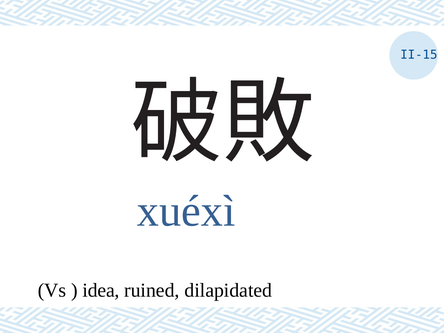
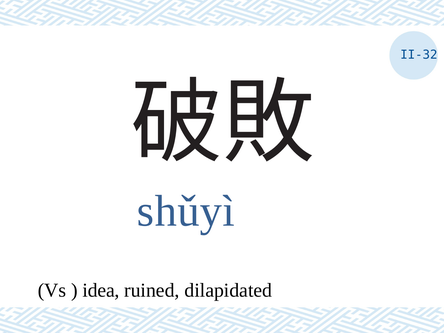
II-15: II-15 -> II-32 (419, 55)
xuéxì: xuéxì -> shǔyì (186, 211)
